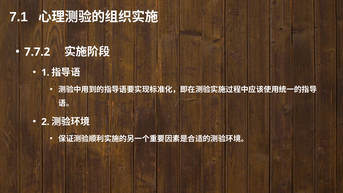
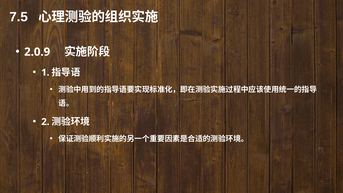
7.1: 7.1 -> 7.5 (19, 17)
7.7.2: 7.7.2 -> 2.0.9 (37, 52)
